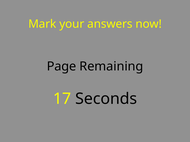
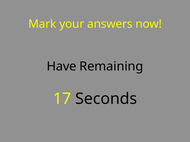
Page: Page -> Have (62, 67)
